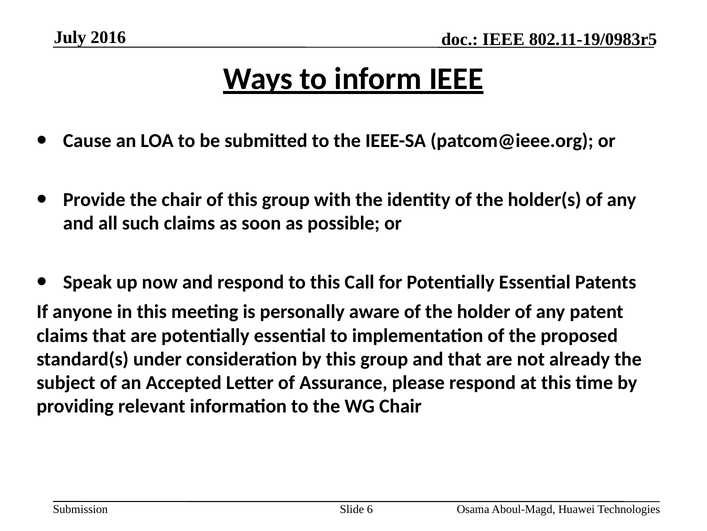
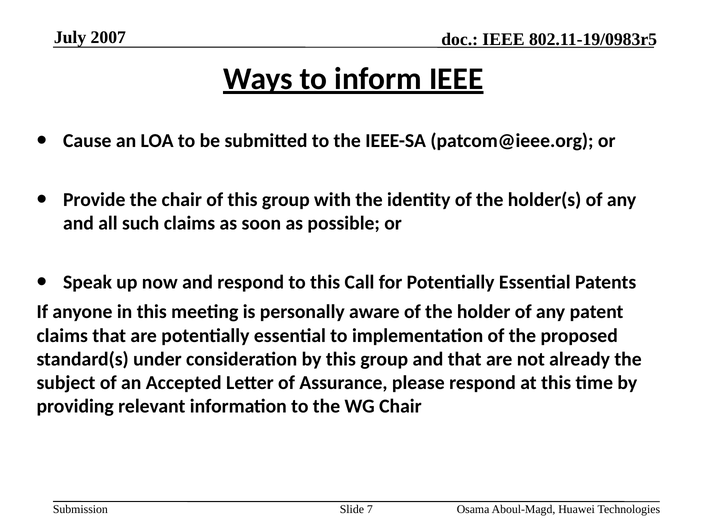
2016: 2016 -> 2007 (108, 37)
6: 6 -> 7 (370, 509)
